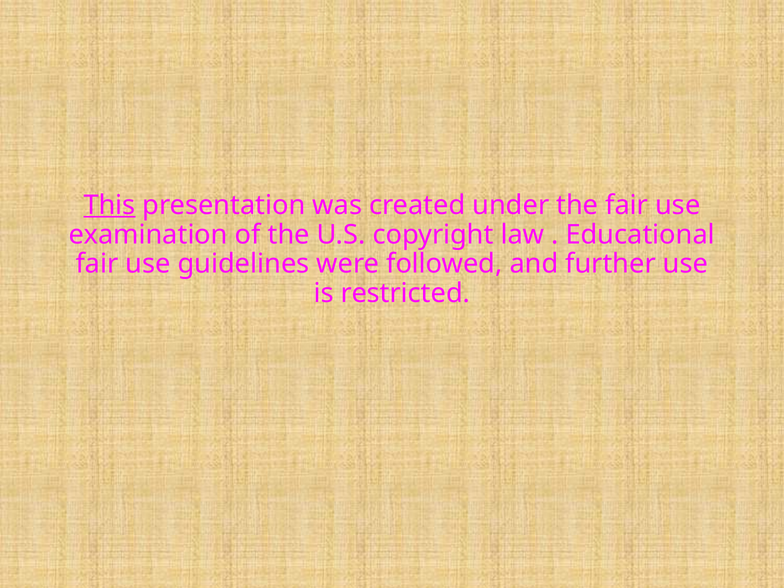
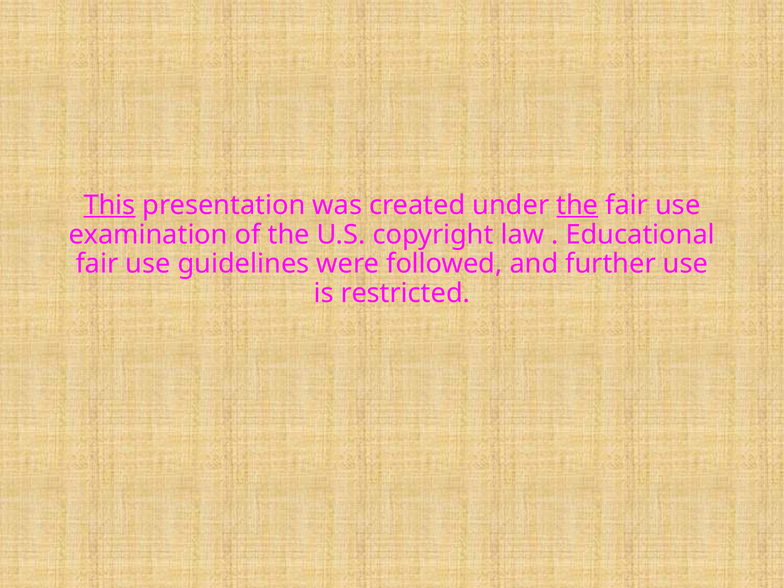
the underline: none -> present (577, 205)
